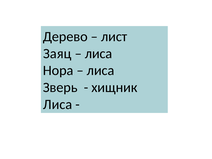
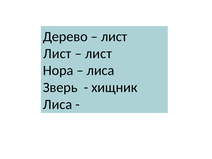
Заяц: Заяц -> Лист (57, 54)
лиса: лиса -> лист (98, 54)
